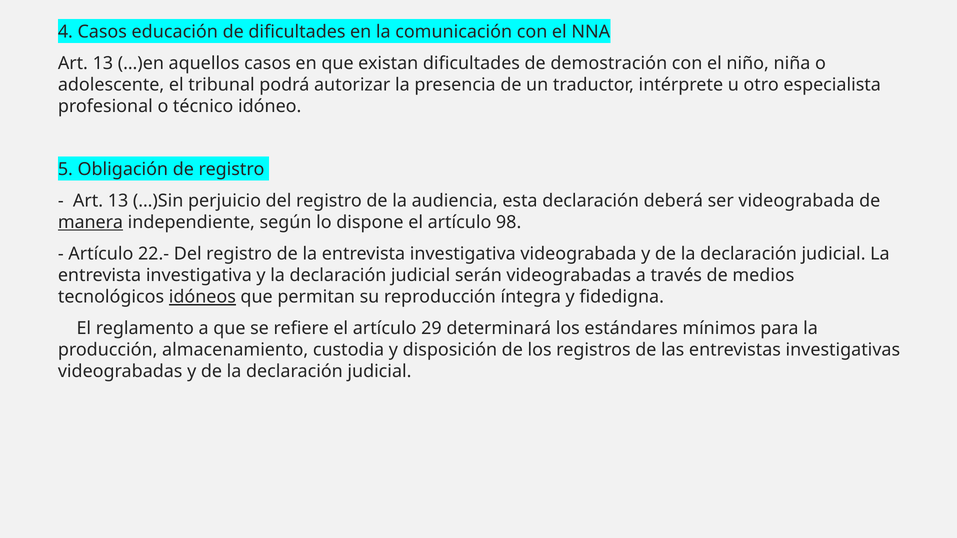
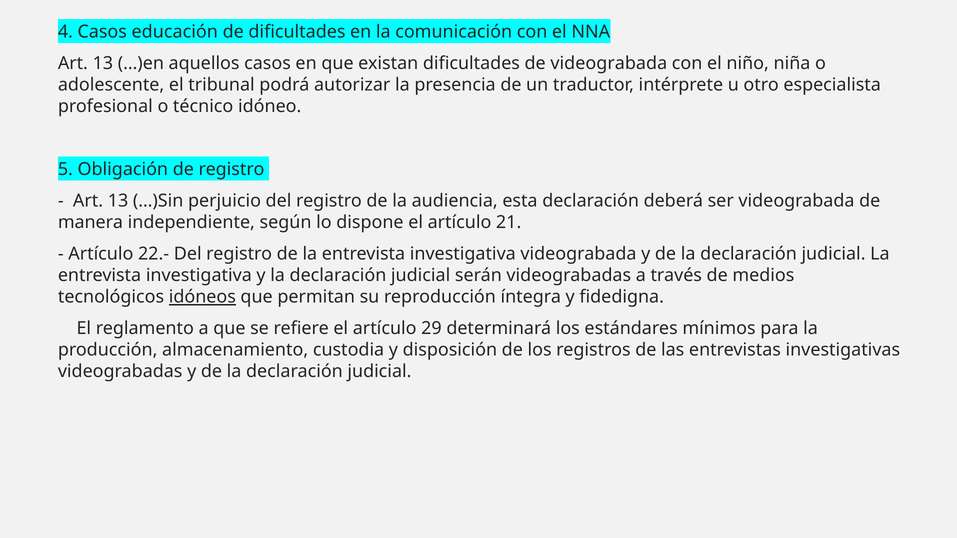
de demostración: demostración -> videograbada (609, 64)
manera underline: present -> none (90, 223)
98: 98 -> 21 (509, 223)
